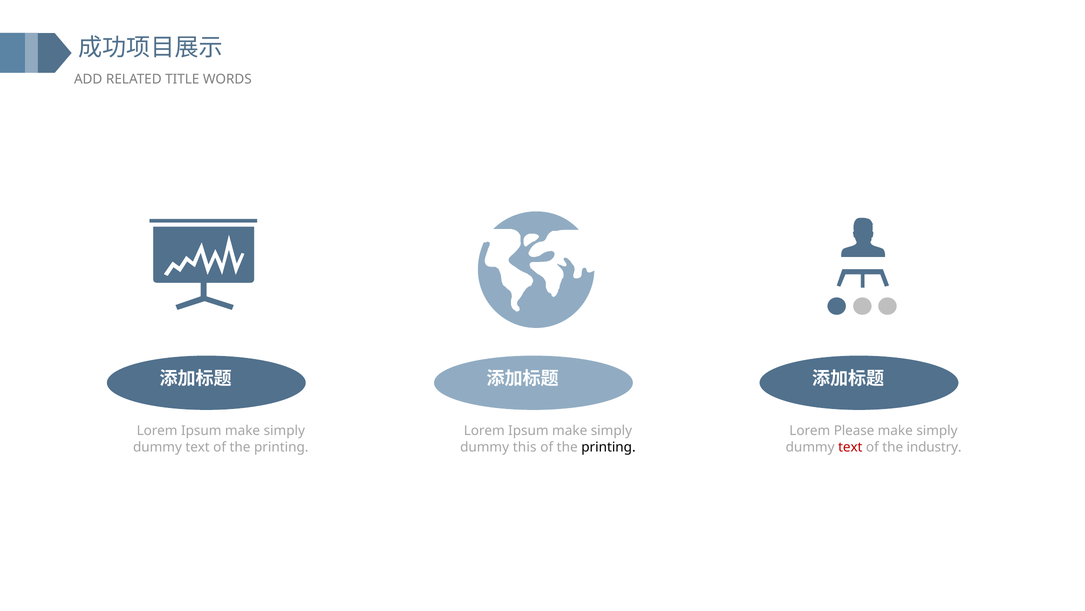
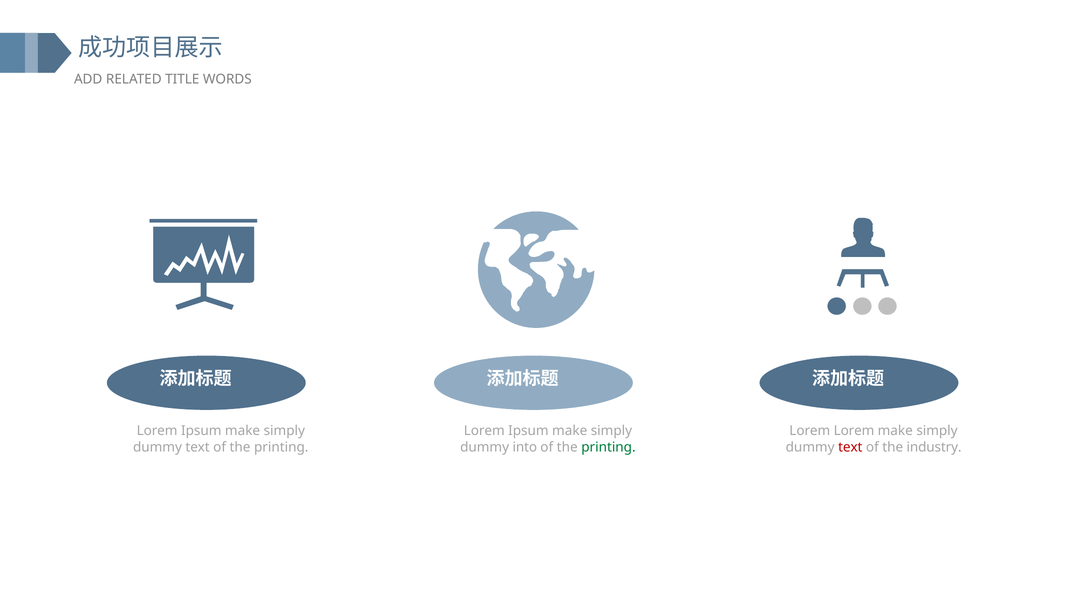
Lorem Please: Please -> Lorem (854, 430)
this: this -> into (525, 447)
printing colour: black -> green (608, 447)
